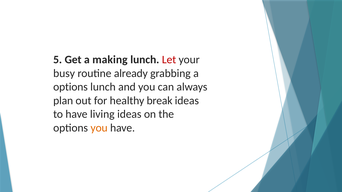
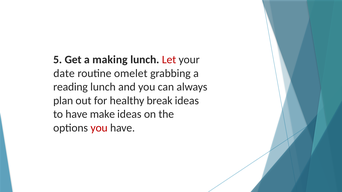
busy: busy -> date (64, 73)
already: already -> omelet (131, 73)
options: options -> reading (70, 87)
living: living -> make (102, 114)
you colour: orange -> red (99, 128)
